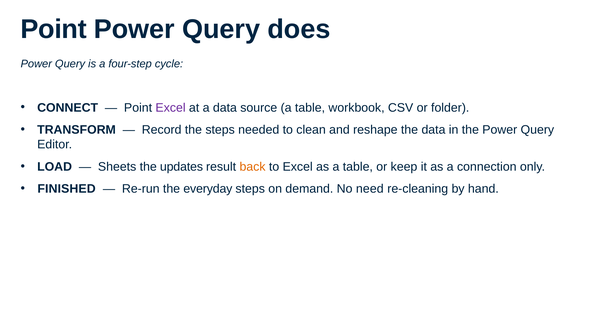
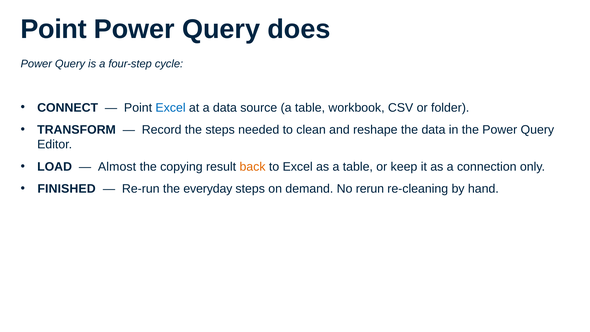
Excel colour: purple -> blue (171, 108)
Sheets: Sheets -> Almost (117, 167)
updates: updates -> copying (181, 167)
need: need -> rerun (370, 189)
